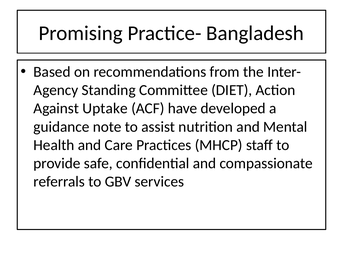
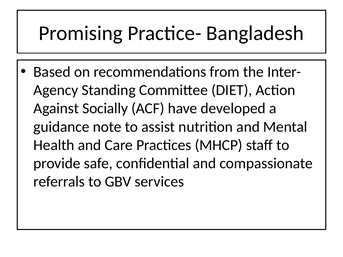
Uptake: Uptake -> Socially (105, 109)
